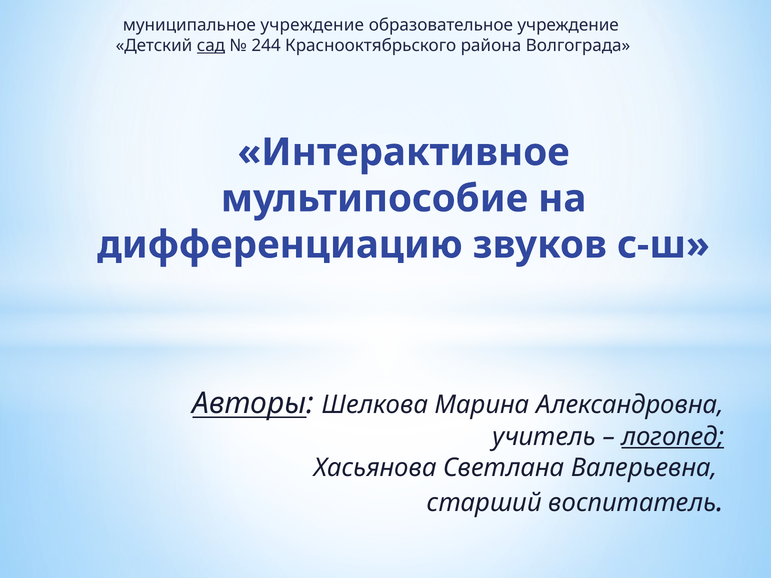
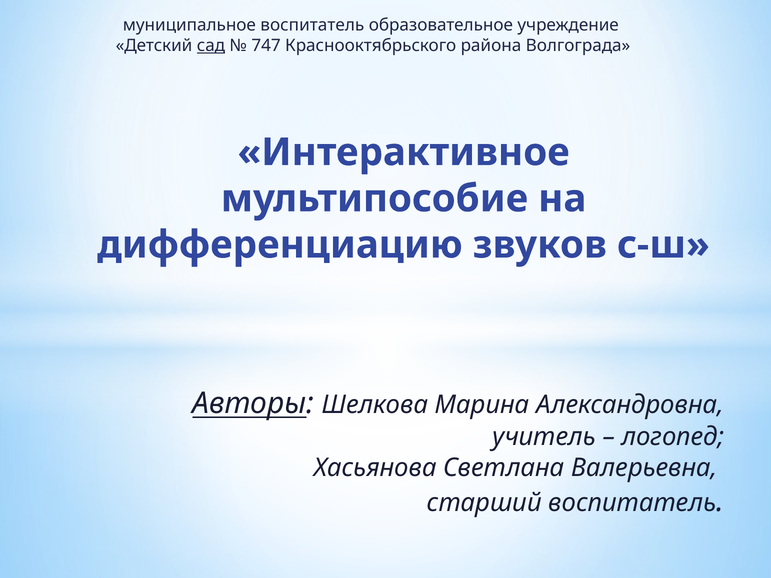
муниципальное учреждение: учреждение -> воспитатель (312, 25)
244: 244 -> 747 (266, 46)
логопед underline: present -> none (673, 437)
